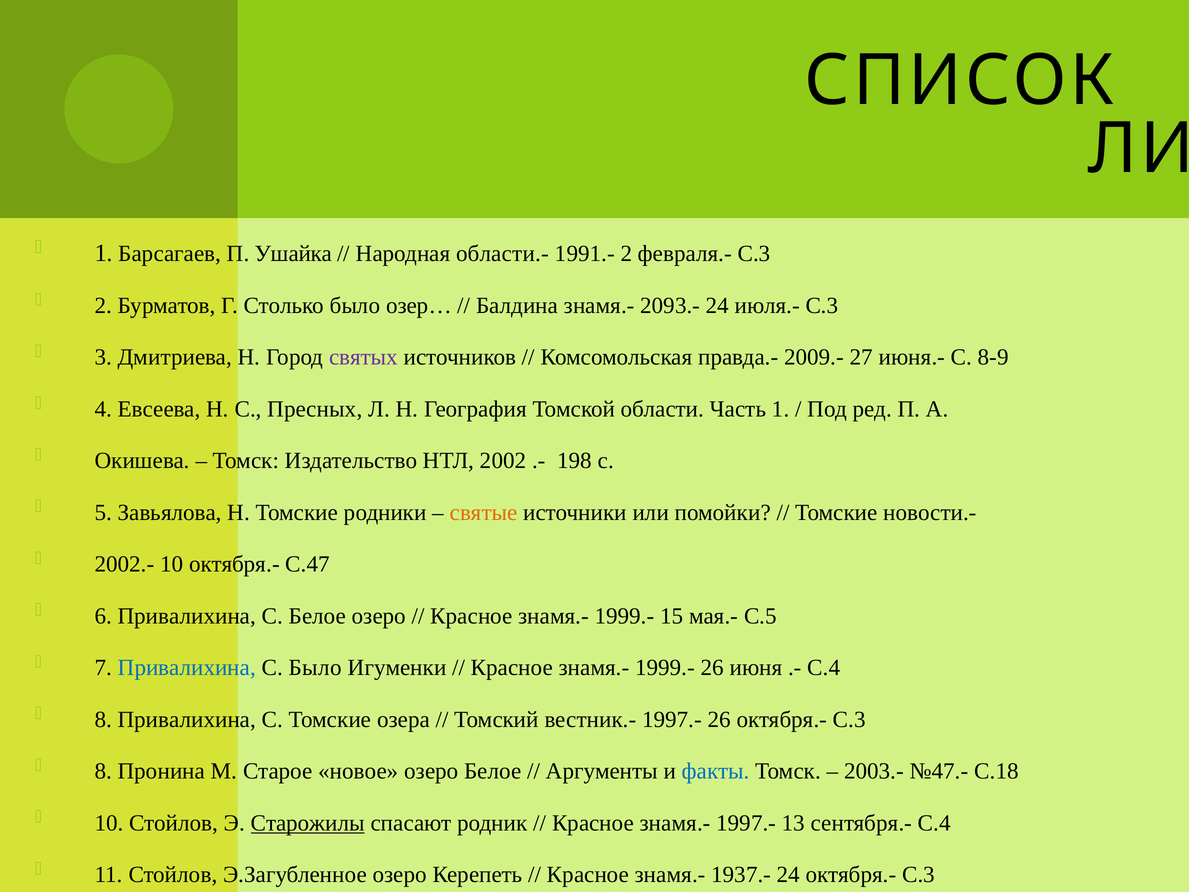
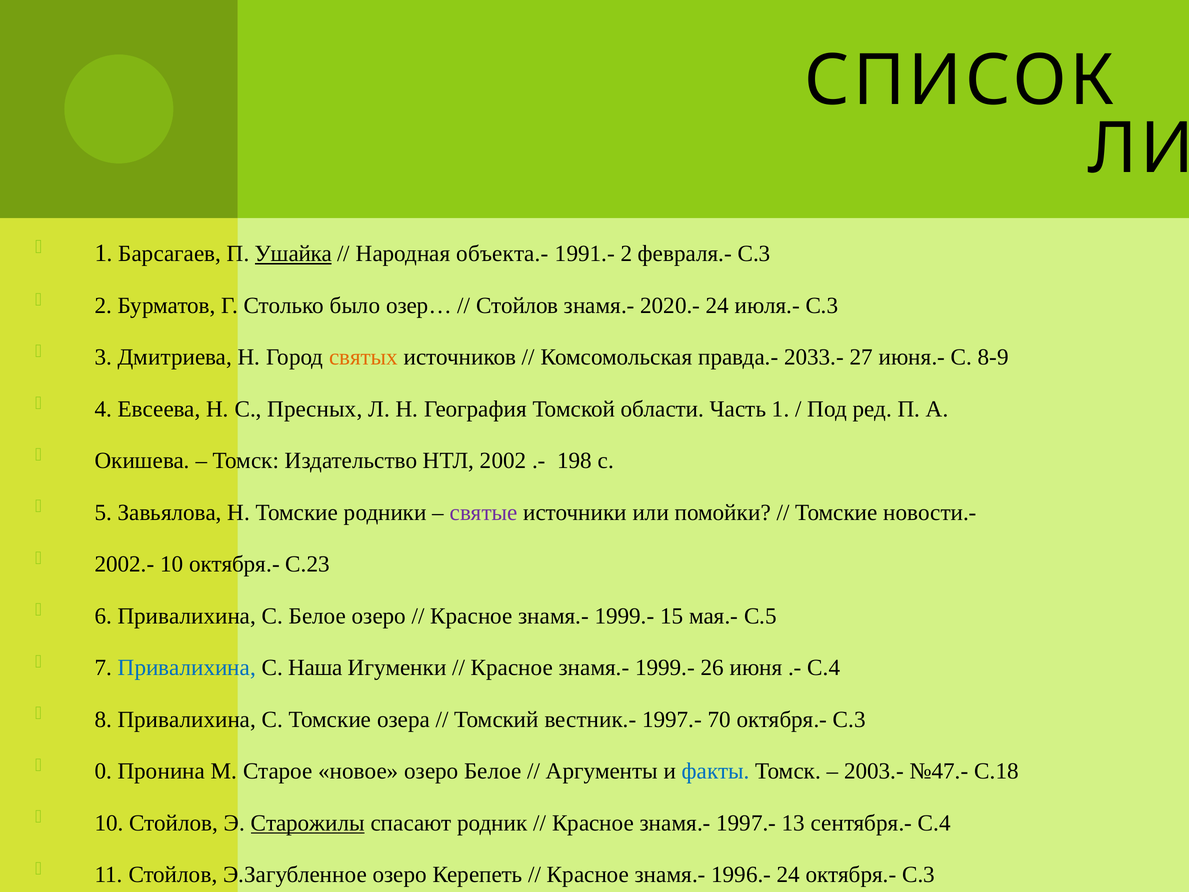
Ушайка underline: none -> present (293, 254)
области.-: области.- -> объекта.- (502, 254)
Балдина: Балдина -> Стойлов (517, 306)
2093.-: 2093.- -> 2020.- (670, 306)
святых colour: purple -> orange (363, 357)
2009.-: 2009.- -> 2033.- (814, 357)
святые colour: orange -> purple (484, 512)
С.47: С.47 -> С.23 (308, 564)
С Было: Было -> Наша (316, 668)
1997.- 26: 26 -> 70 (719, 719)
8: 8 -> 0 (103, 771)
1937.-: 1937.- -> 1996.- (741, 875)
